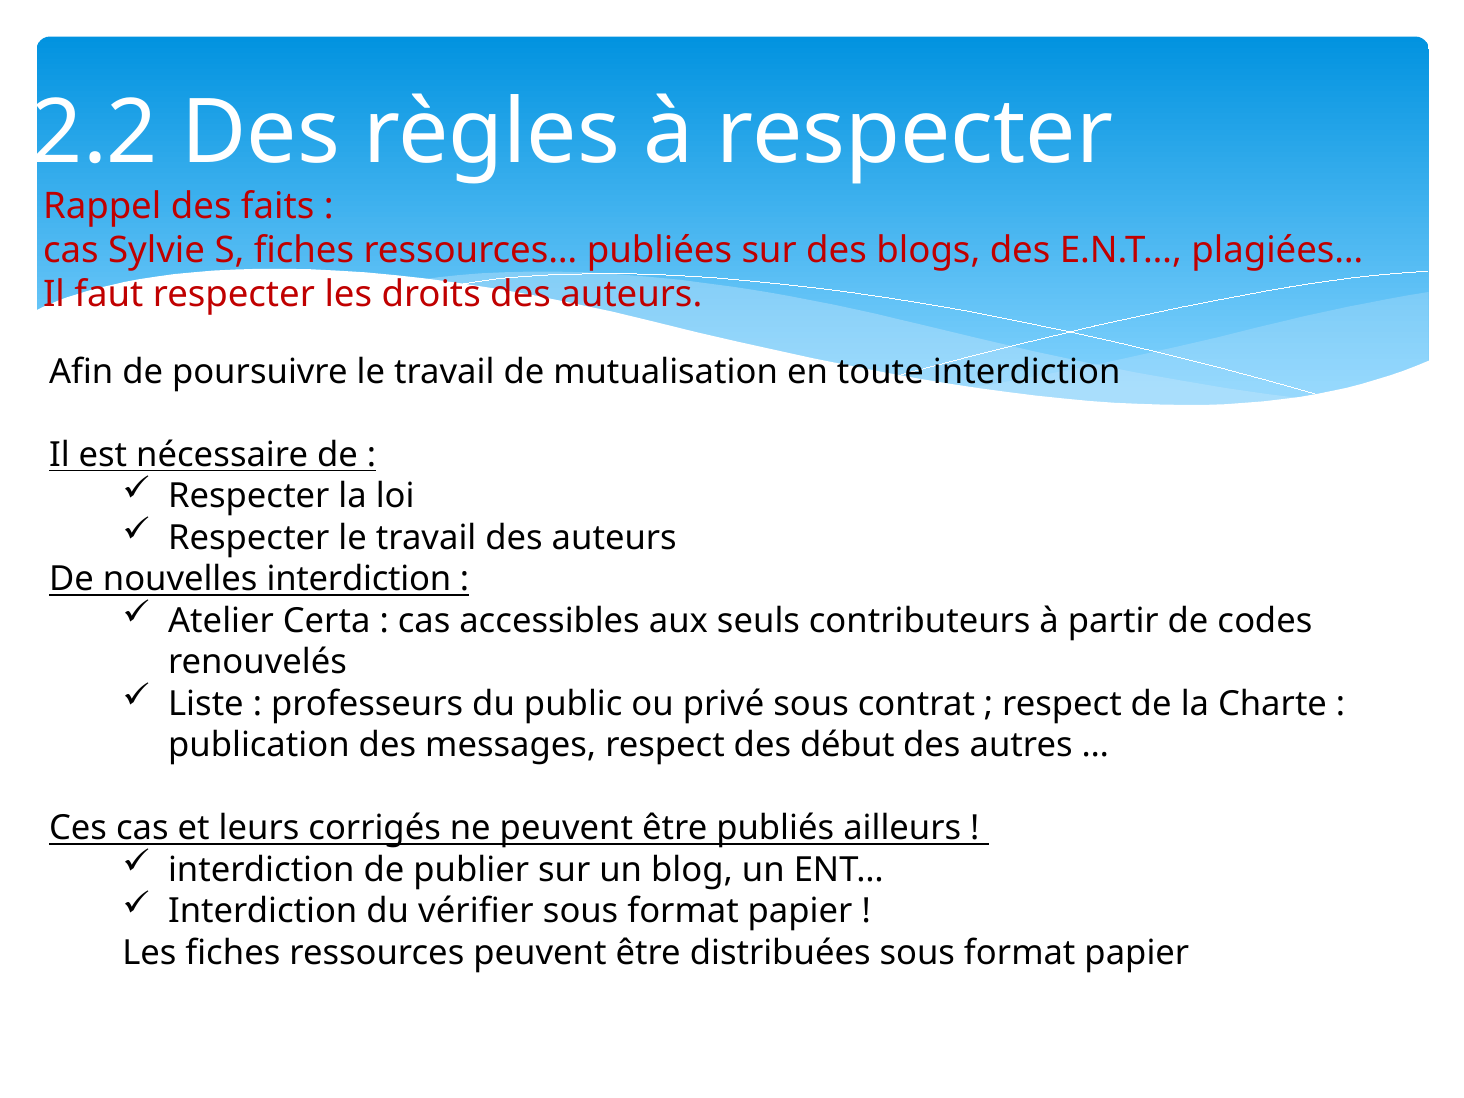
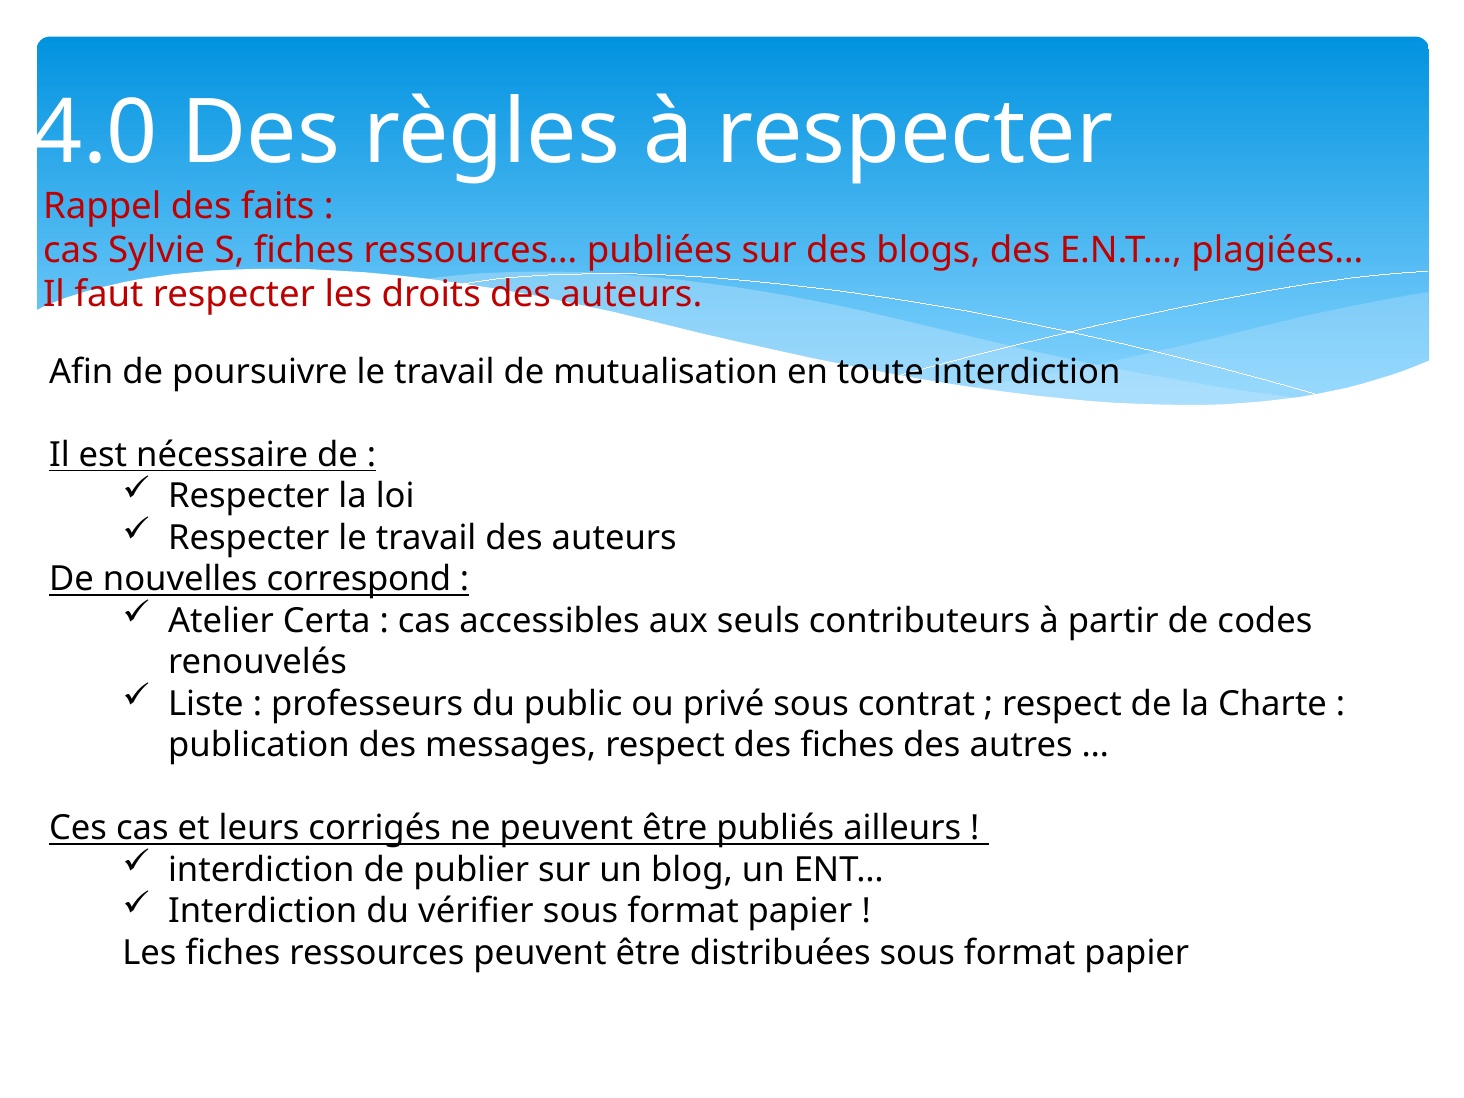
2.2: 2.2 -> 4.0 (95, 133)
nouvelles interdiction: interdiction -> correspond (359, 579)
des début: début -> fiches (847, 745)
